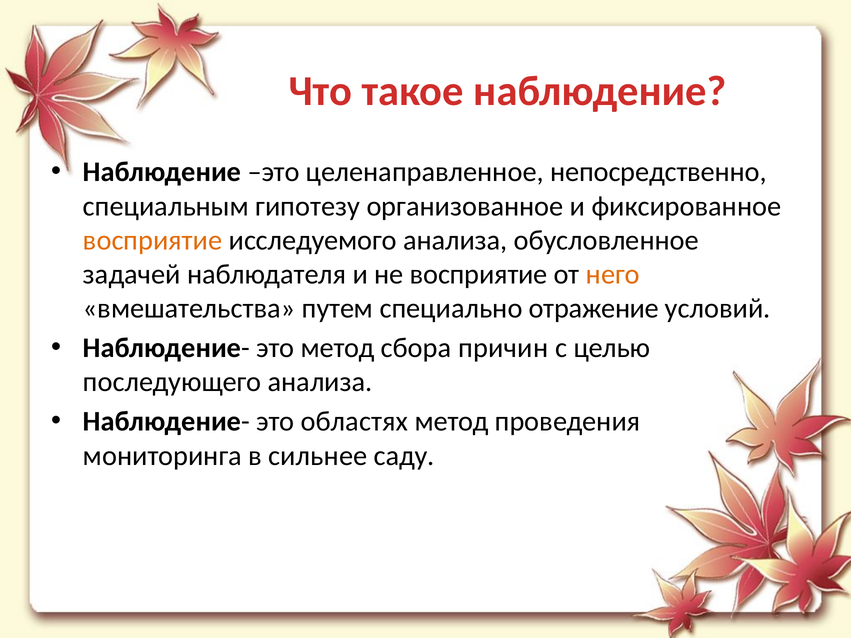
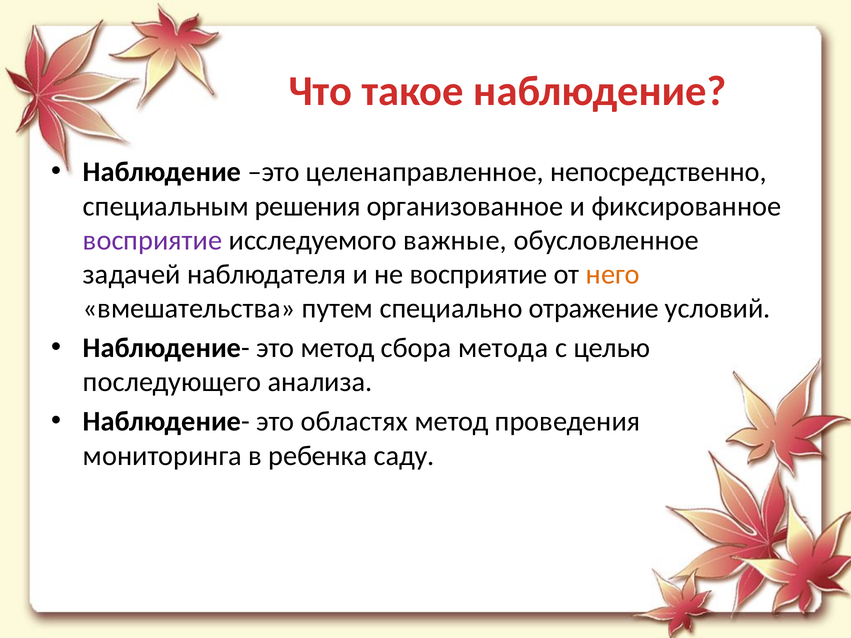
гипотезу: гипотезу -> решения (308, 206)
восприятие colour: orange -> purple (153, 240)
исследуемого анализа: анализа -> важные (455, 240)
причин: причин -> метода (503, 348)
сильнее: сильнее -> ребенка (318, 456)
